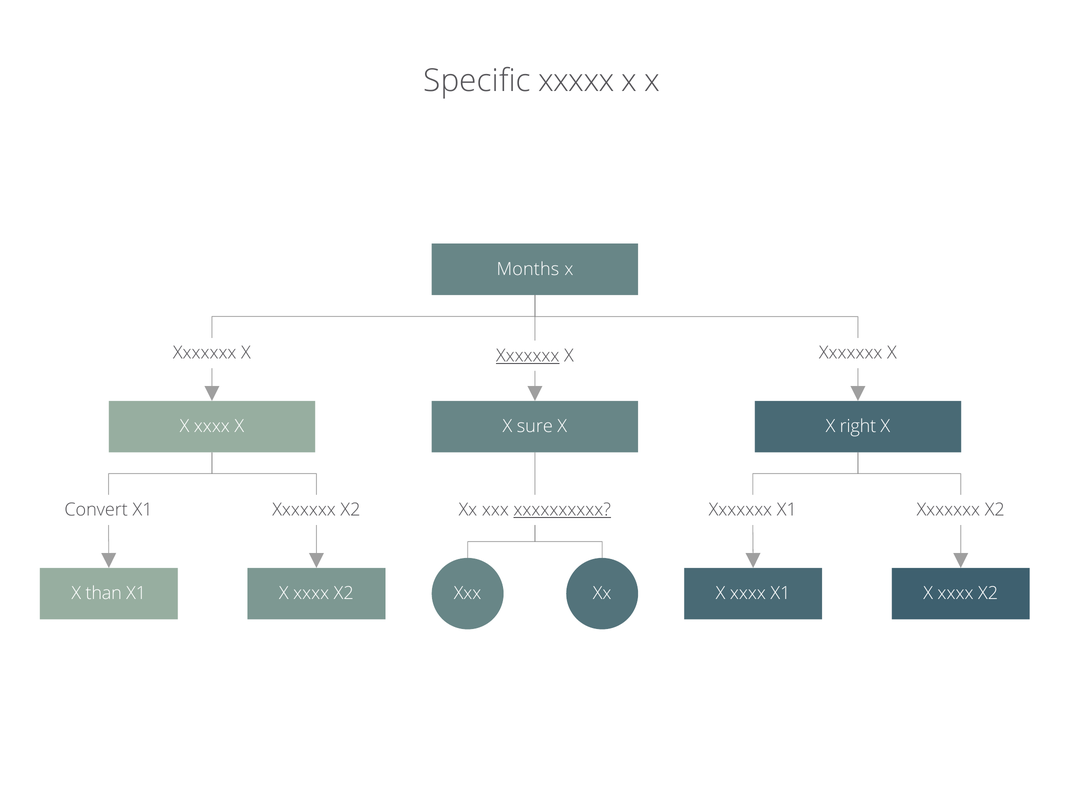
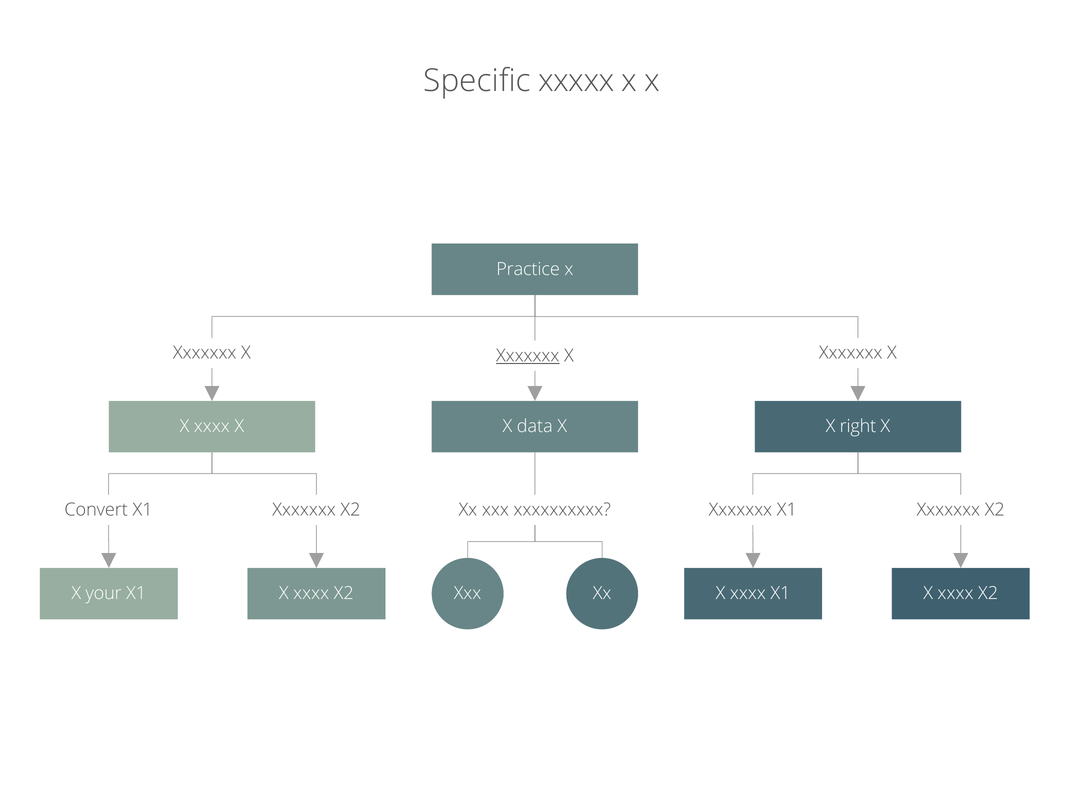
Months: Months -> Practice (528, 269)
sure: sure -> data (535, 427)
xxxxxxxxxx underline: present -> none (562, 510)
than: than -> your (104, 594)
